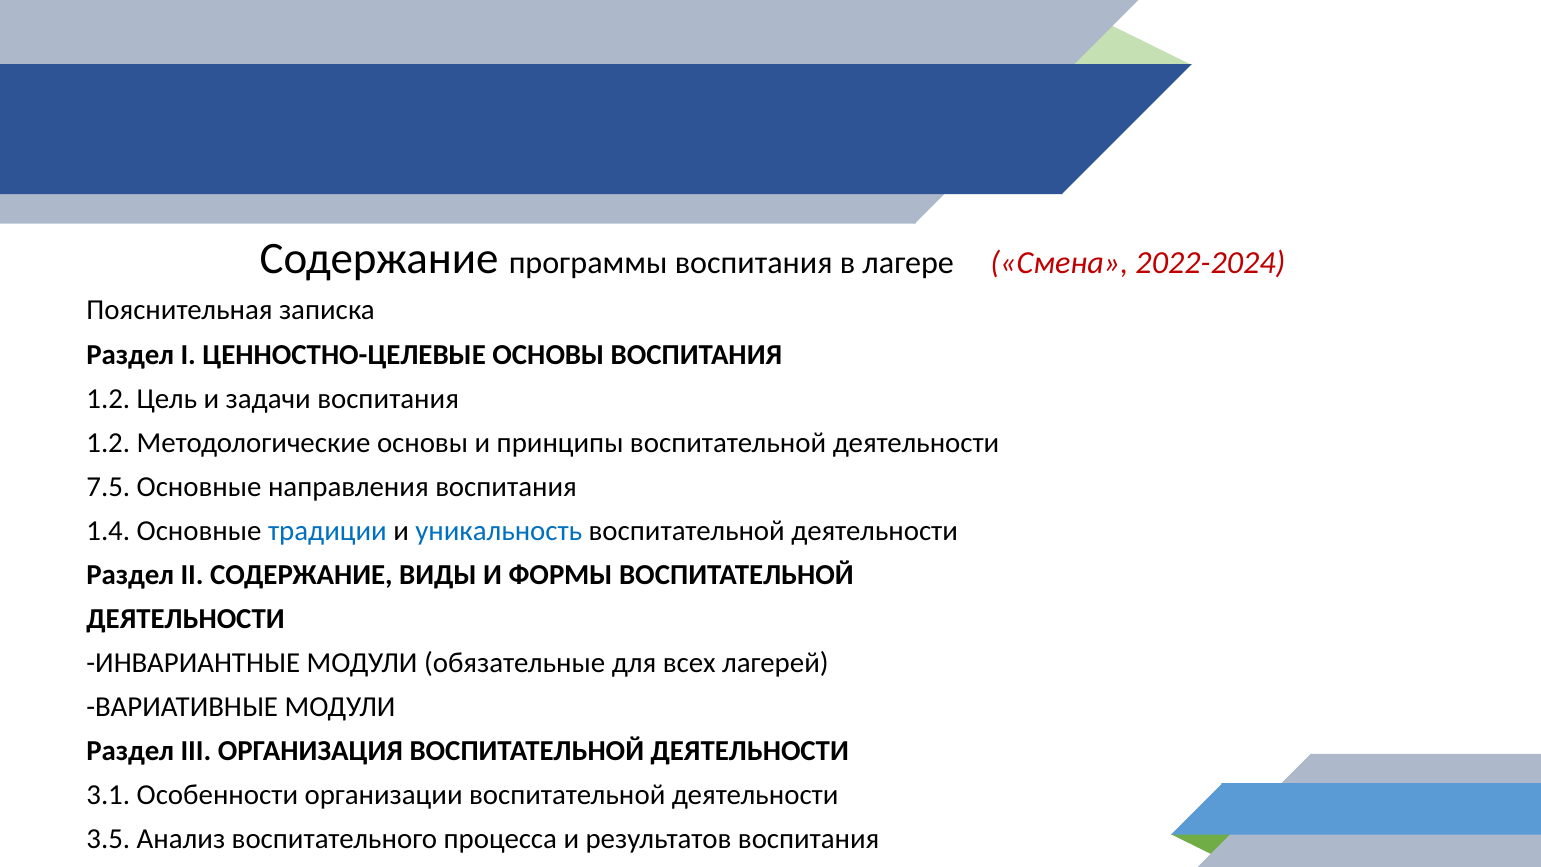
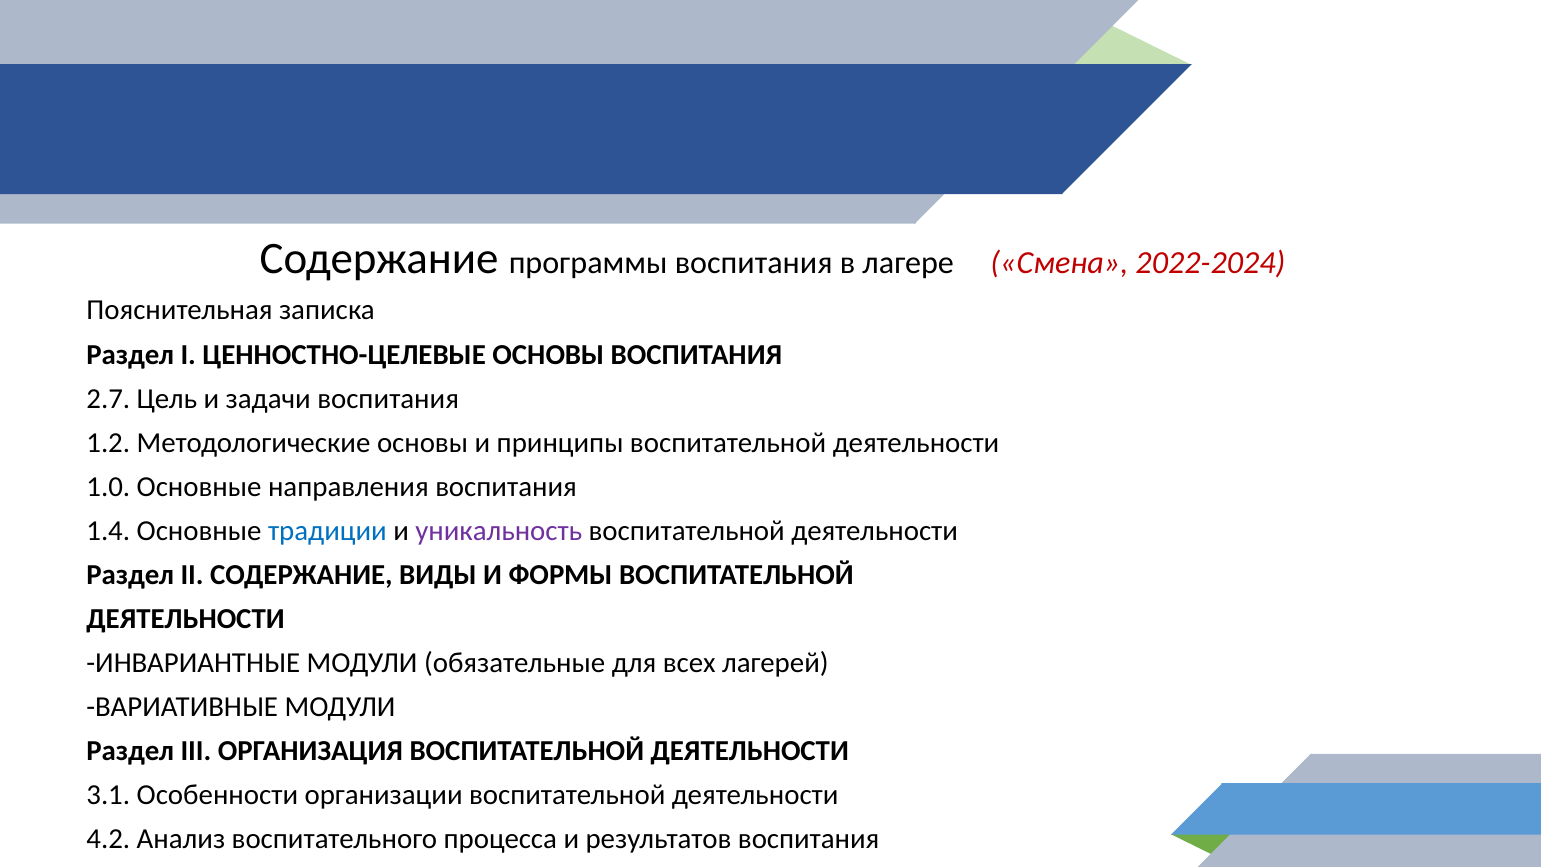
1.2: 1.2 -> 2.7 (108, 398)
7.5: 7.5 -> 1.0 (108, 487)
уникальность colour: blue -> purple (499, 531)
3.5: 3.5 -> 4.2 (108, 839)
